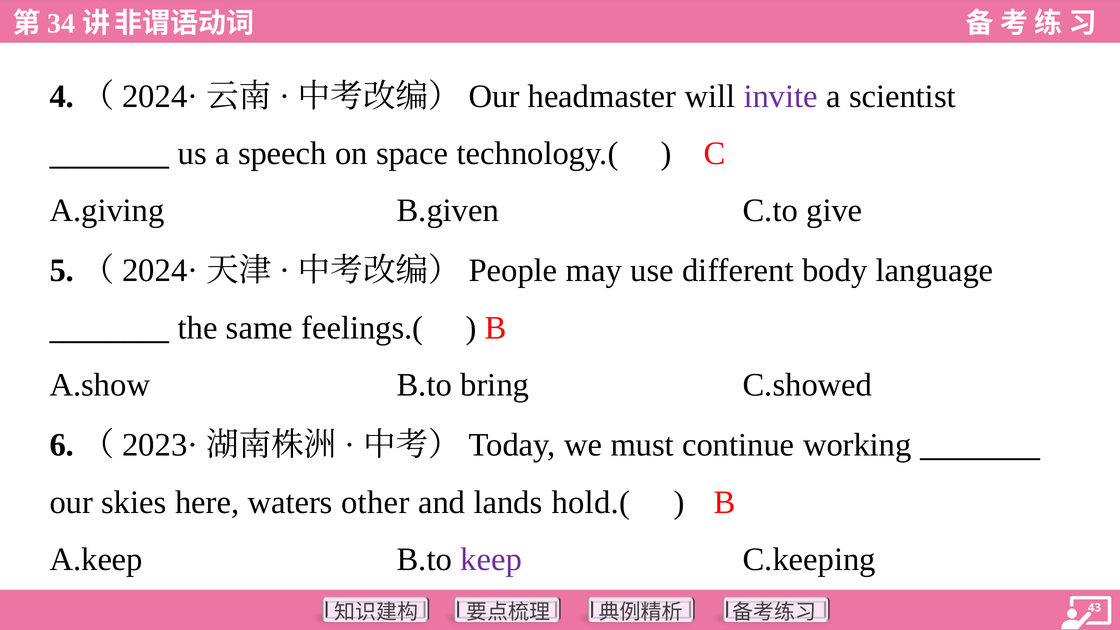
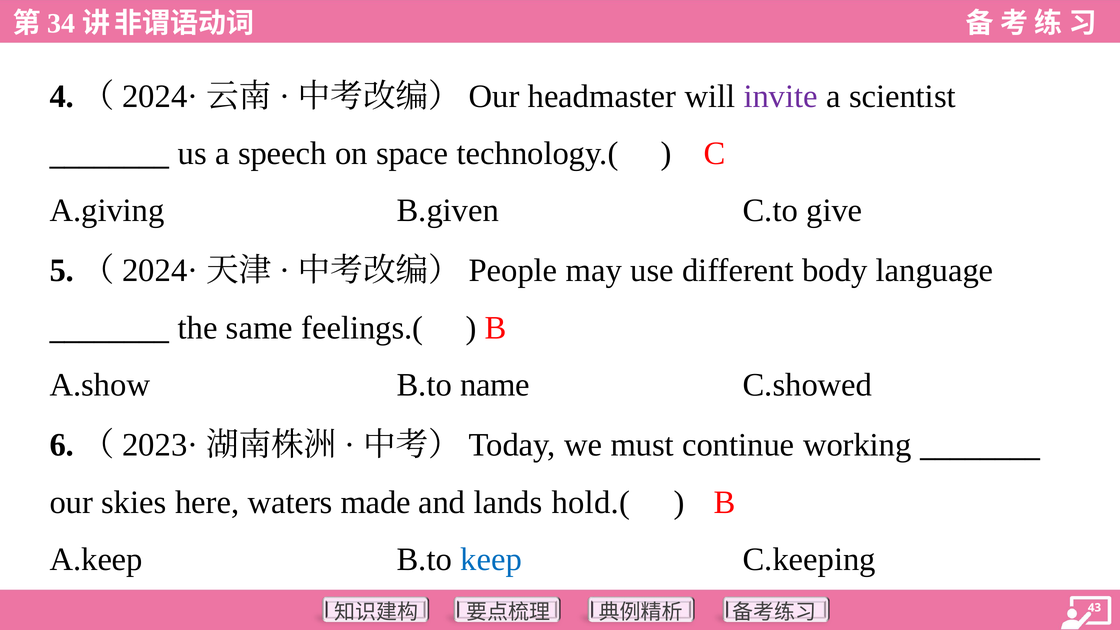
bring: bring -> name (495, 385)
other: other -> made (376, 502)
keep colour: purple -> blue (491, 559)
